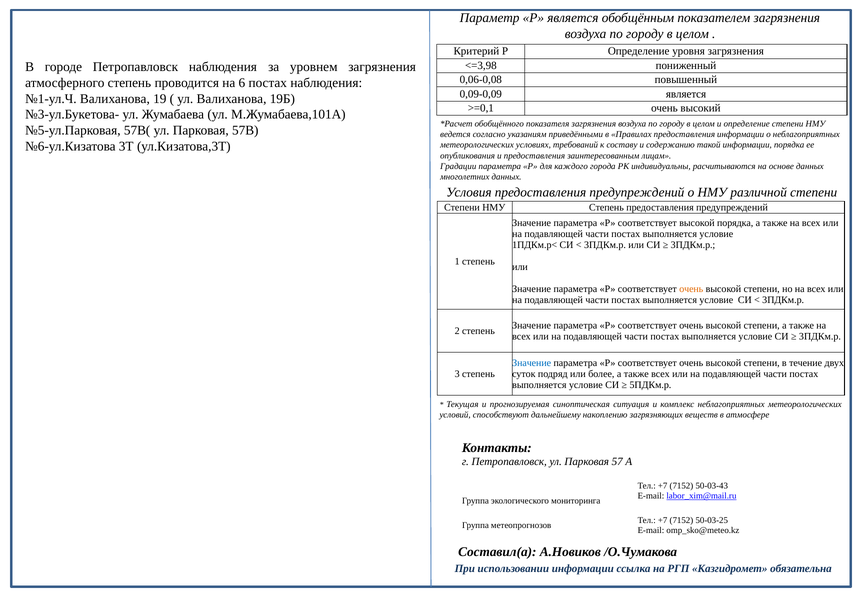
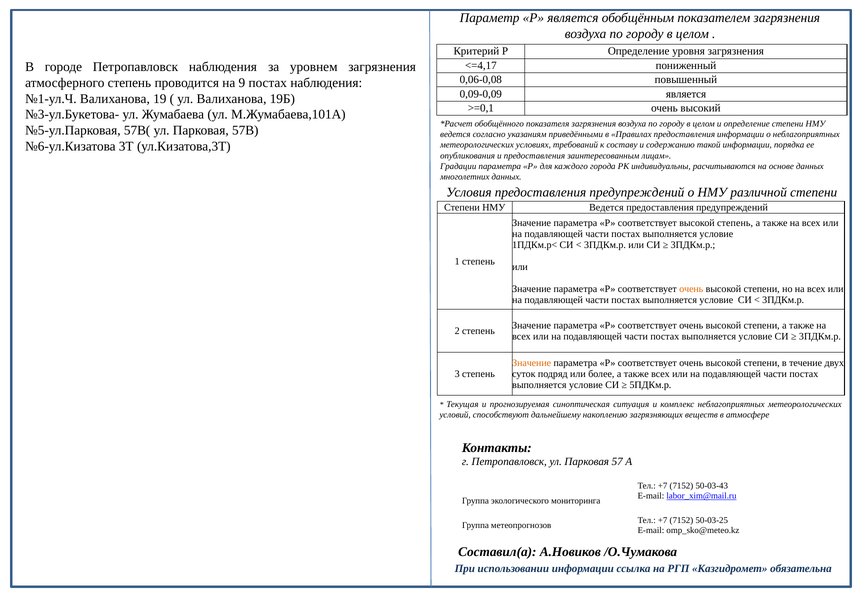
<=3,98: <=3,98 -> <=4,17 (481, 65)
6: 6 -> 9 (242, 83)
Степень: Степень -> Ведется (606, 207)
высокой порядка: порядка -> степень (735, 223)
Значение colour: blue -> orange (532, 363)
